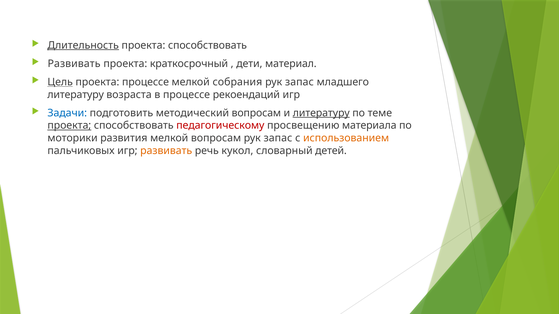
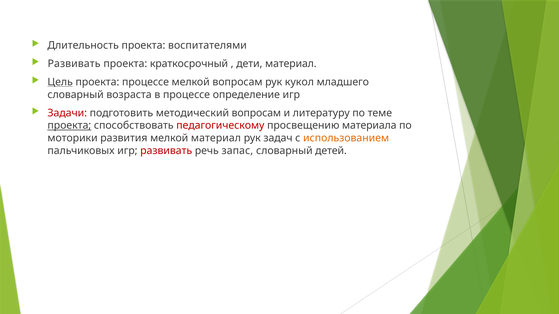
Длительность underline: present -> none (83, 45)
способствовать: способствовать -> воспитателями (207, 45)
мелкой собрания: собрания -> вопросам (237, 82)
запас: запас -> кукол (299, 82)
литературу: литературу -> словарный (76, 95)
рекоендаций: рекоендаций -> определение (246, 95)
Задачи colour: blue -> red (67, 113)
литературу underline: present -> none (321, 113)
мелкой вопросам: вопросам -> материал (216, 138)
запас: запас -> задач (278, 138)
развивать colour: orange -> red (166, 151)
кукол: кукол -> запас (237, 151)
